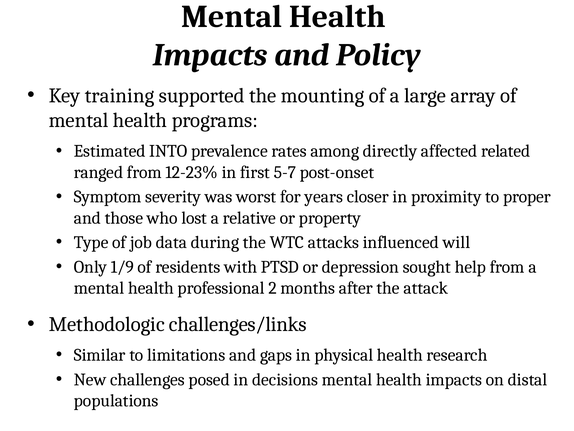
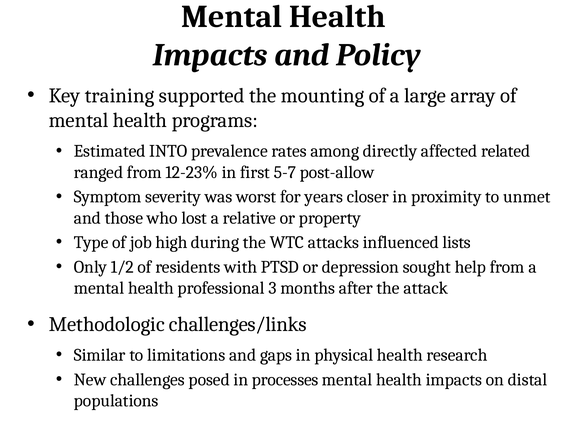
post-onset: post-onset -> post-allow (337, 172)
proper: proper -> unmet (527, 197)
data: data -> high (172, 242)
will: will -> lists (457, 242)
1/9: 1/9 -> 1/2 (122, 267)
2: 2 -> 3 (272, 288)
decisions: decisions -> processes (285, 379)
